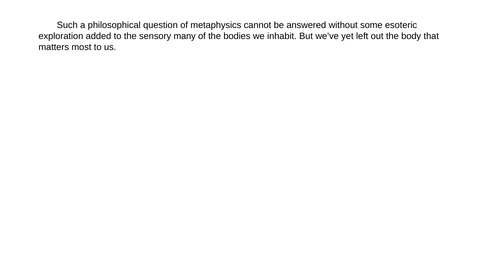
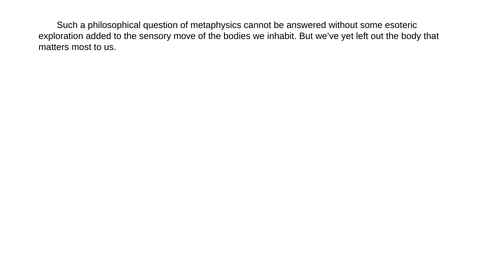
many: many -> move (185, 36)
